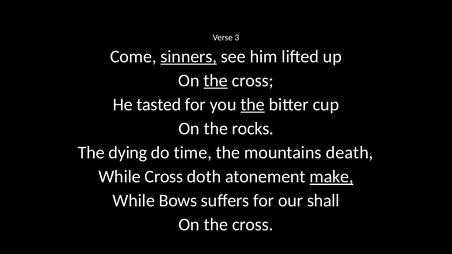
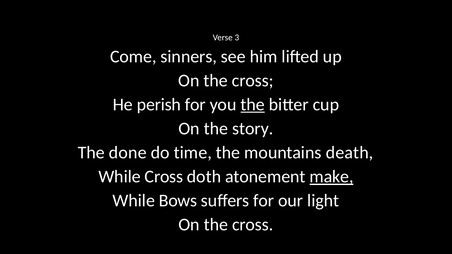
sinners underline: present -> none (189, 57)
the underline: present -> none (216, 81)
tasted: tasted -> perish (159, 105)
rocks: rocks -> story (253, 129)
dying: dying -> done (128, 153)
shall: shall -> light (323, 201)
